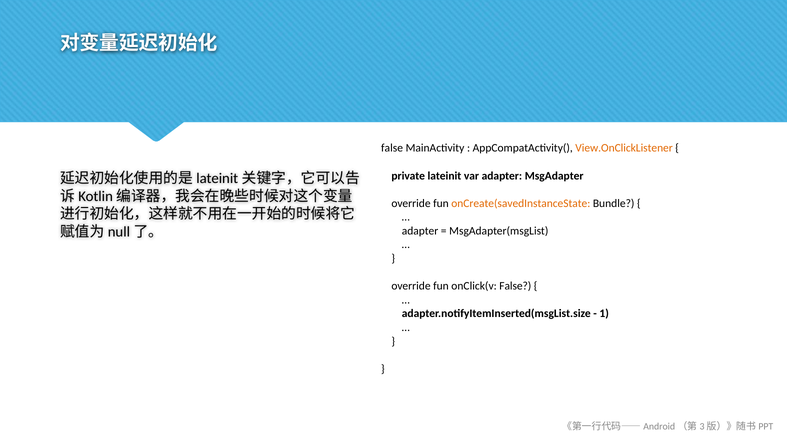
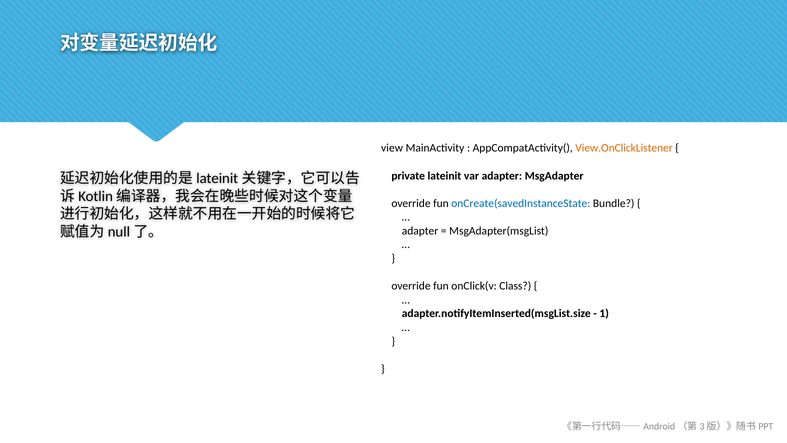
false: false -> view (392, 148)
onCreate(savedInstanceState colour: orange -> blue (521, 203)
onClick(v False: False -> Class (515, 286)
